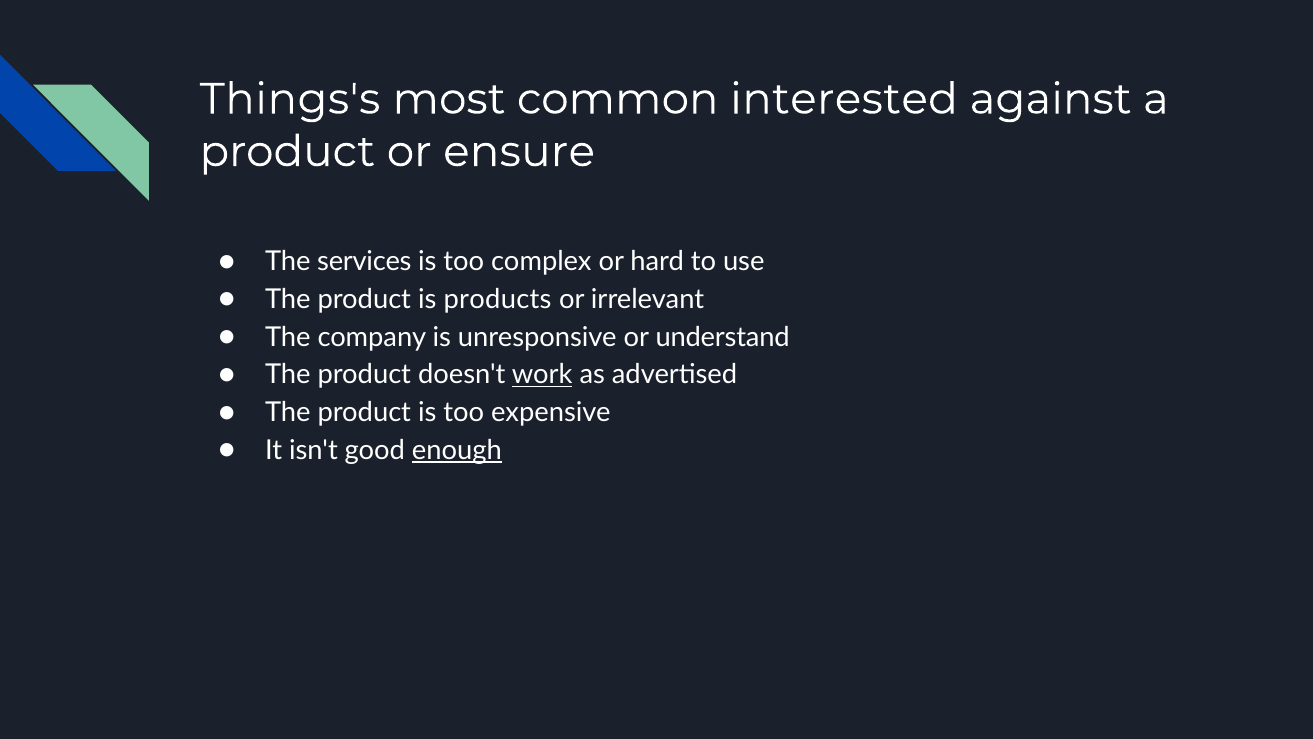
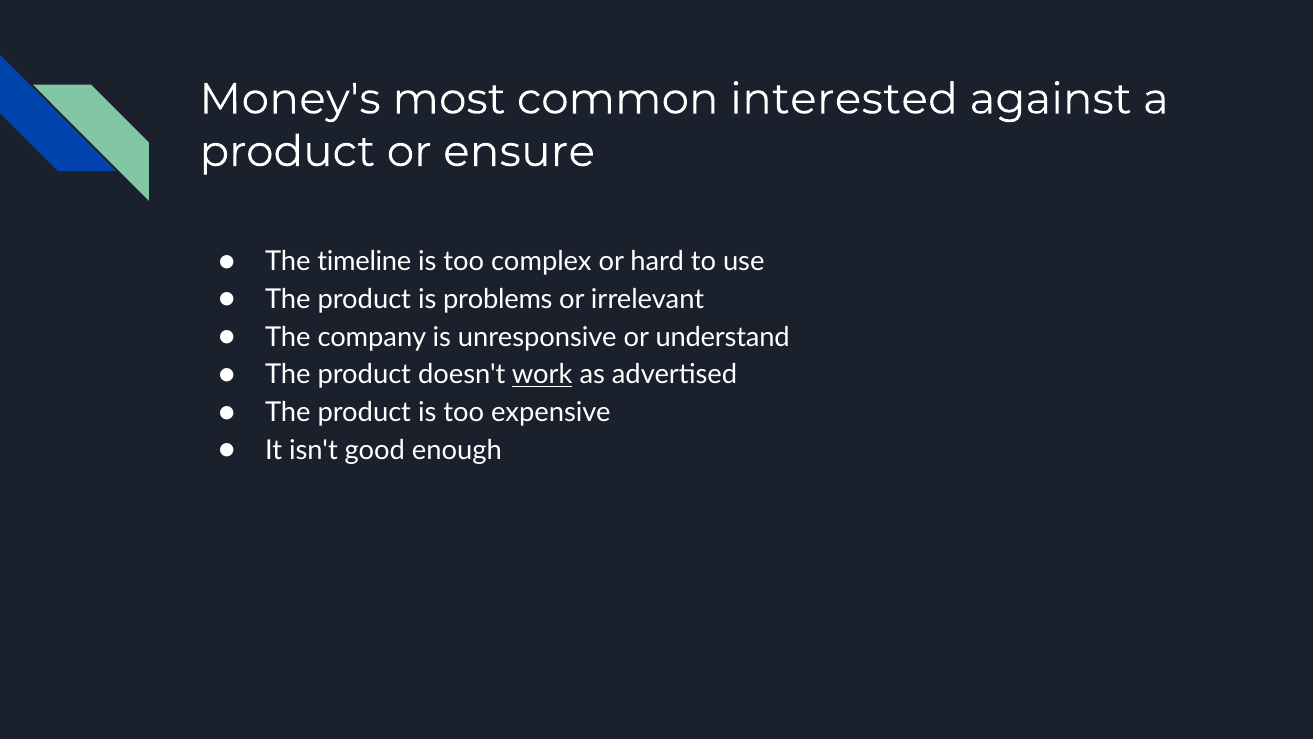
Things's: Things's -> Money's (290, 99)
services: services -> timeline (364, 261)
products: products -> problems (498, 299)
enough underline: present -> none (457, 450)
